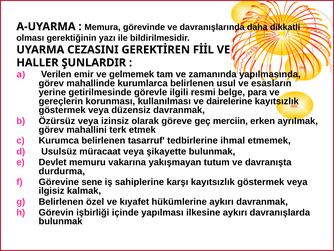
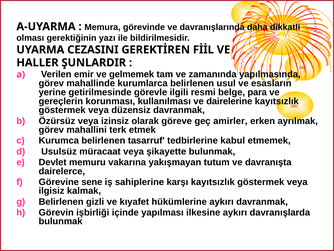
merciin: merciin -> amirler (230, 121)
ihmal: ihmal -> kabul (233, 140)
durdurma: durdurma -> dairelerce (62, 171)
özel: özel -> gizli (95, 201)
